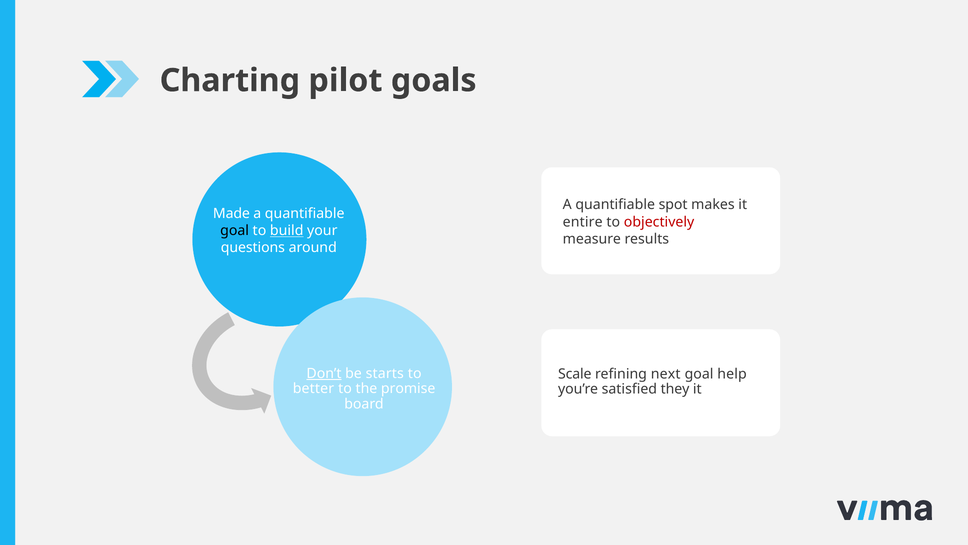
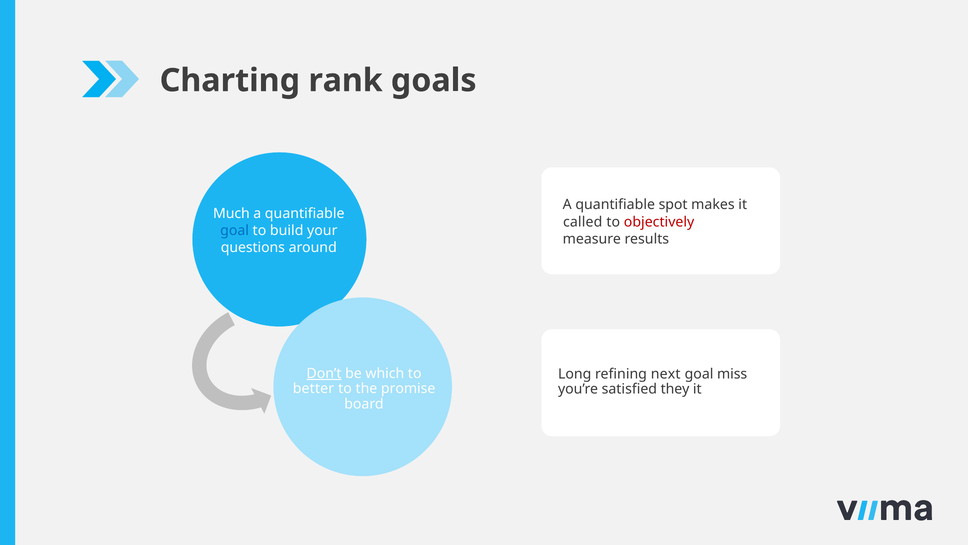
pilot: pilot -> rank (346, 80)
Made: Made -> Much (231, 214)
entire: entire -> called (583, 222)
goal colour: black -> blue (235, 231)
build underline: present -> none (287, 231)
starts: starts -> which (385, 373)
Scale: Scale -> Long (575, 374)
help: help -> miss (732, 374)
